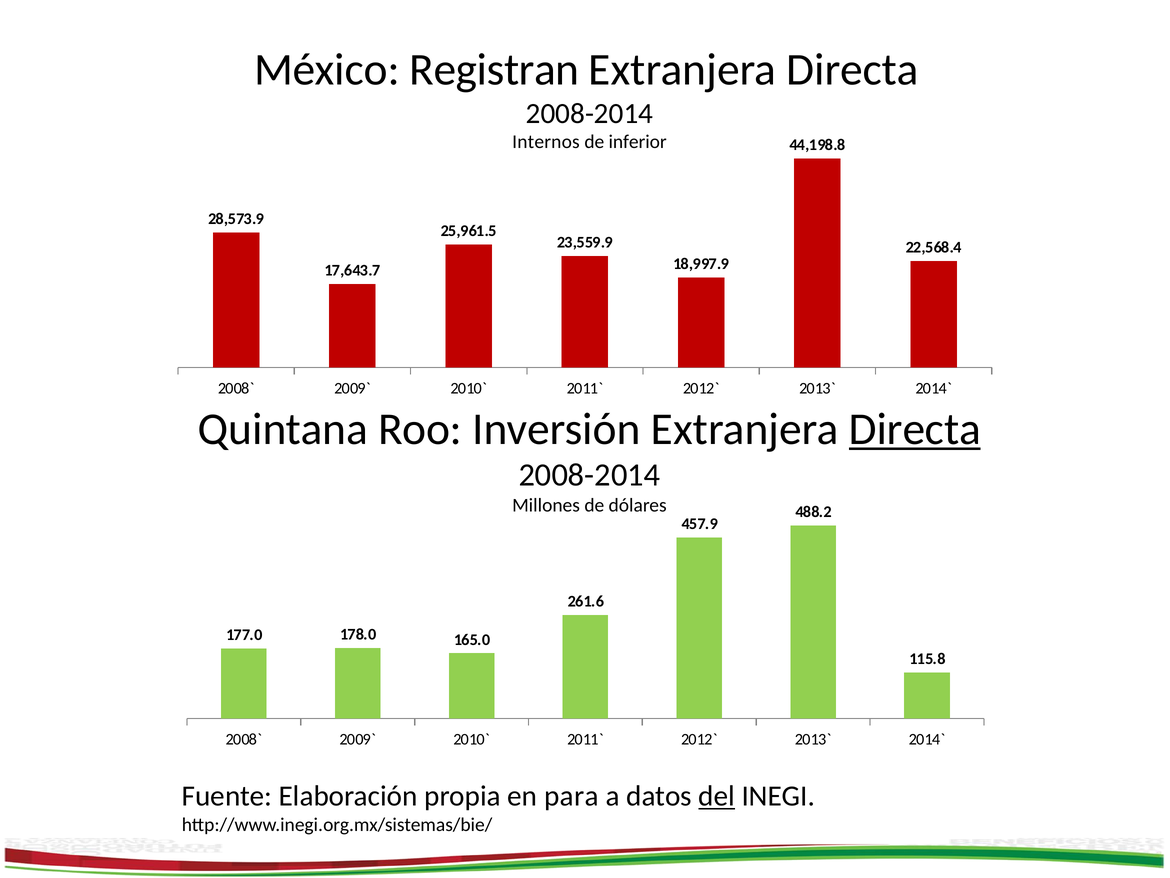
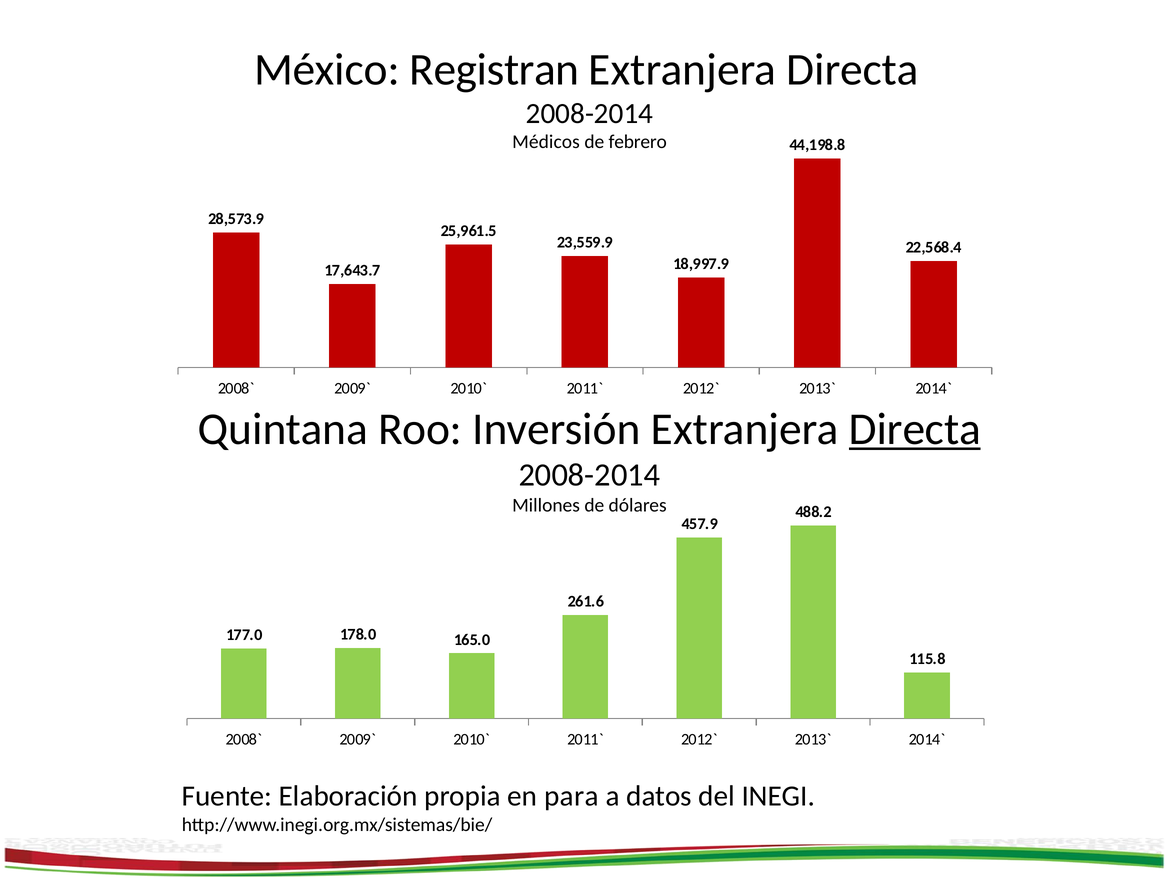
Internos: Internos -> Médicos (546, 142)
inferior: inferior -> febrero (638, 142)
del underline: present -> none (717, 796)
